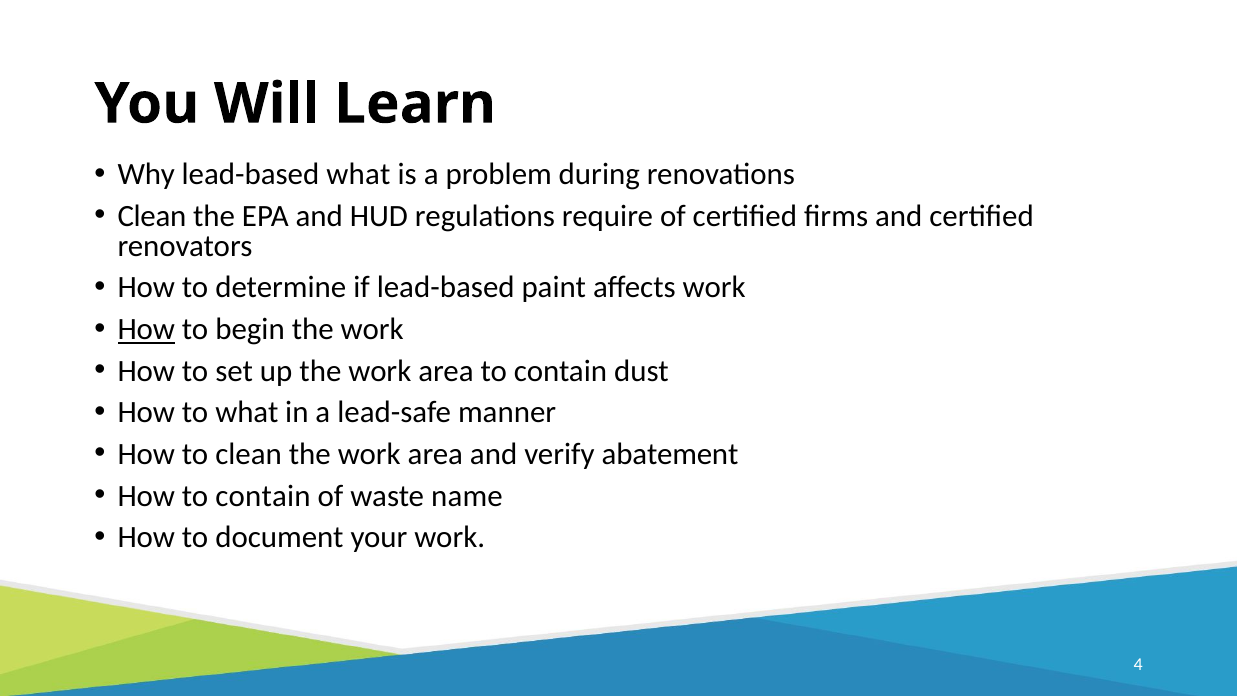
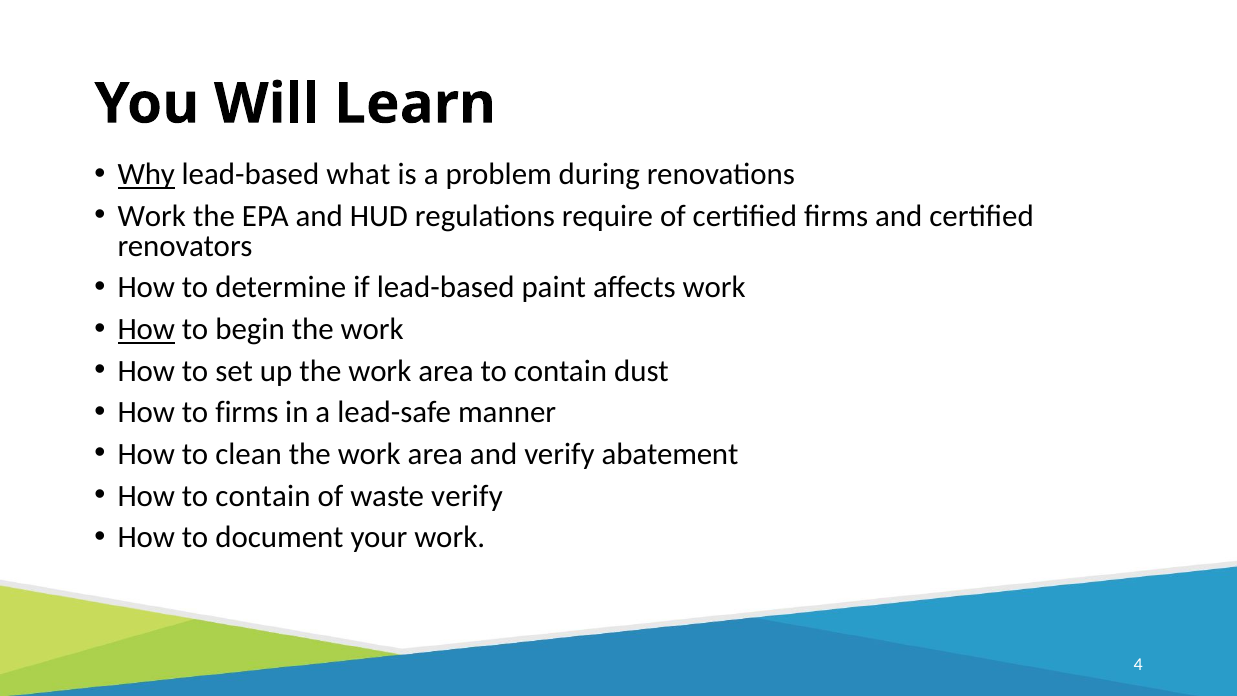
Why underline: none -> present (146, 174)
Clean: Clean -> Work (152, 216)
to what: what -> firms (247, 413)
waste name: name -> verify (467, 496)
